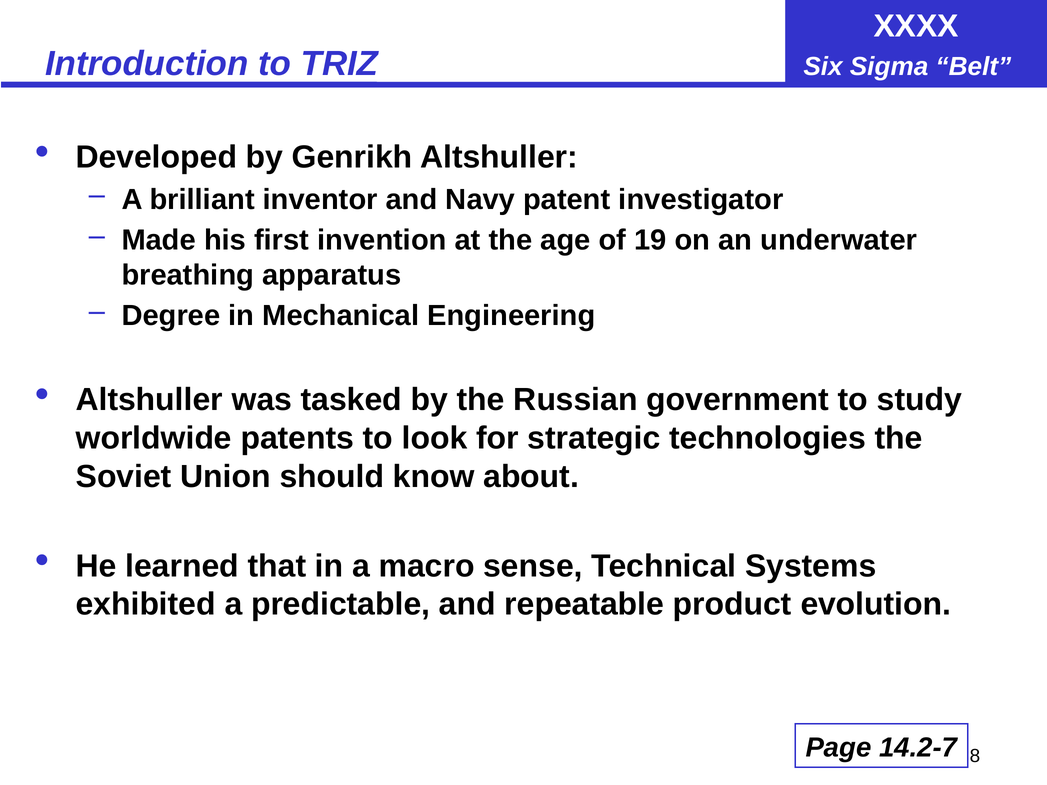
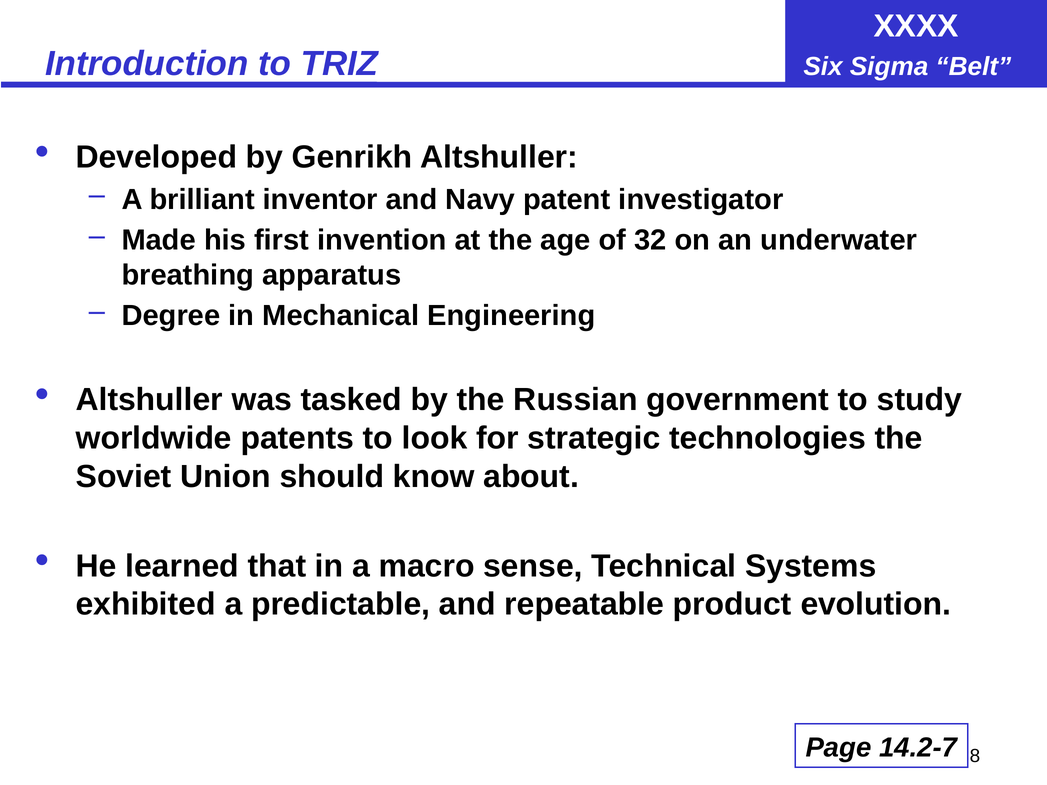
19: 19 -> 32 (650, 240)
